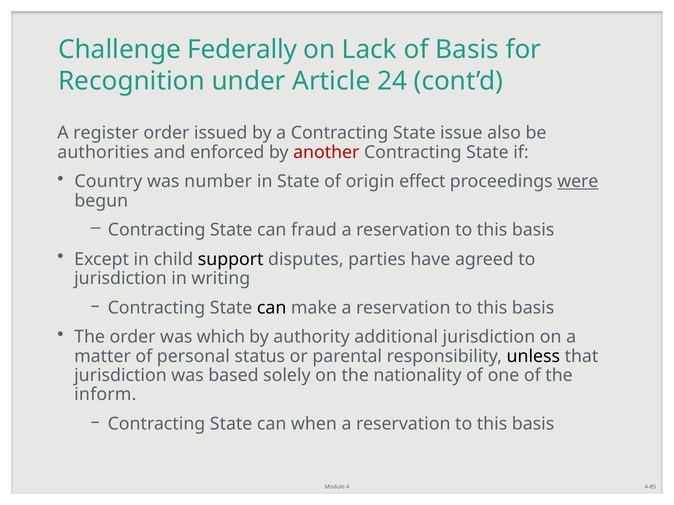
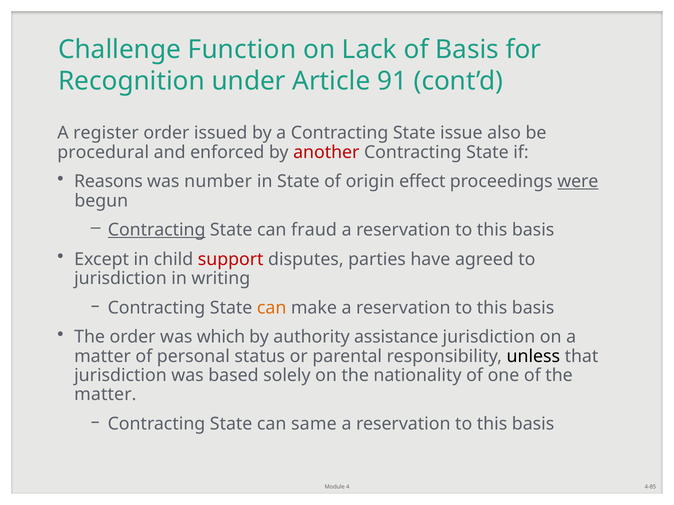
Federally: Federally -> Function (242, 50)
24: 24 -> 91 (392, 81)
authorities: authorities -> procedural (103, 152)
Country: Country -> Reasons (108, 182)
Contracting underline: none -> present (157, 230)
support colour: black -> red (231, 260)
can colour: black -> orange (272, 308)
additional: additional -> assistance (396, 337)
inform: inform -> matter (105, 395)
when: when -> same (314, 424)
